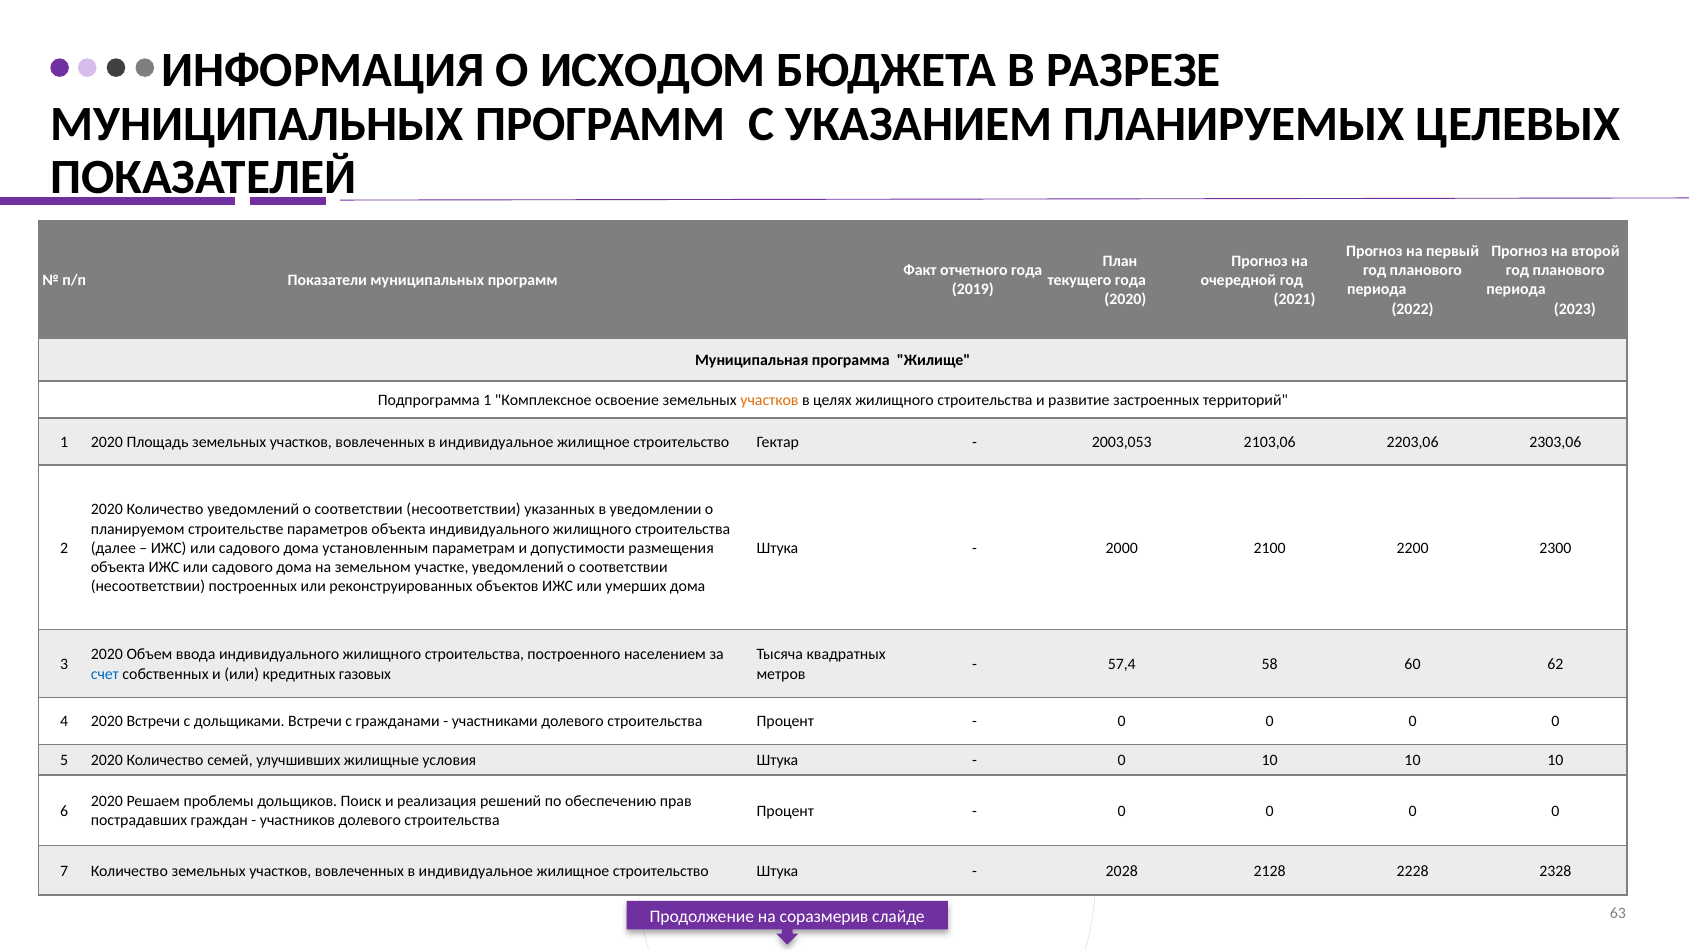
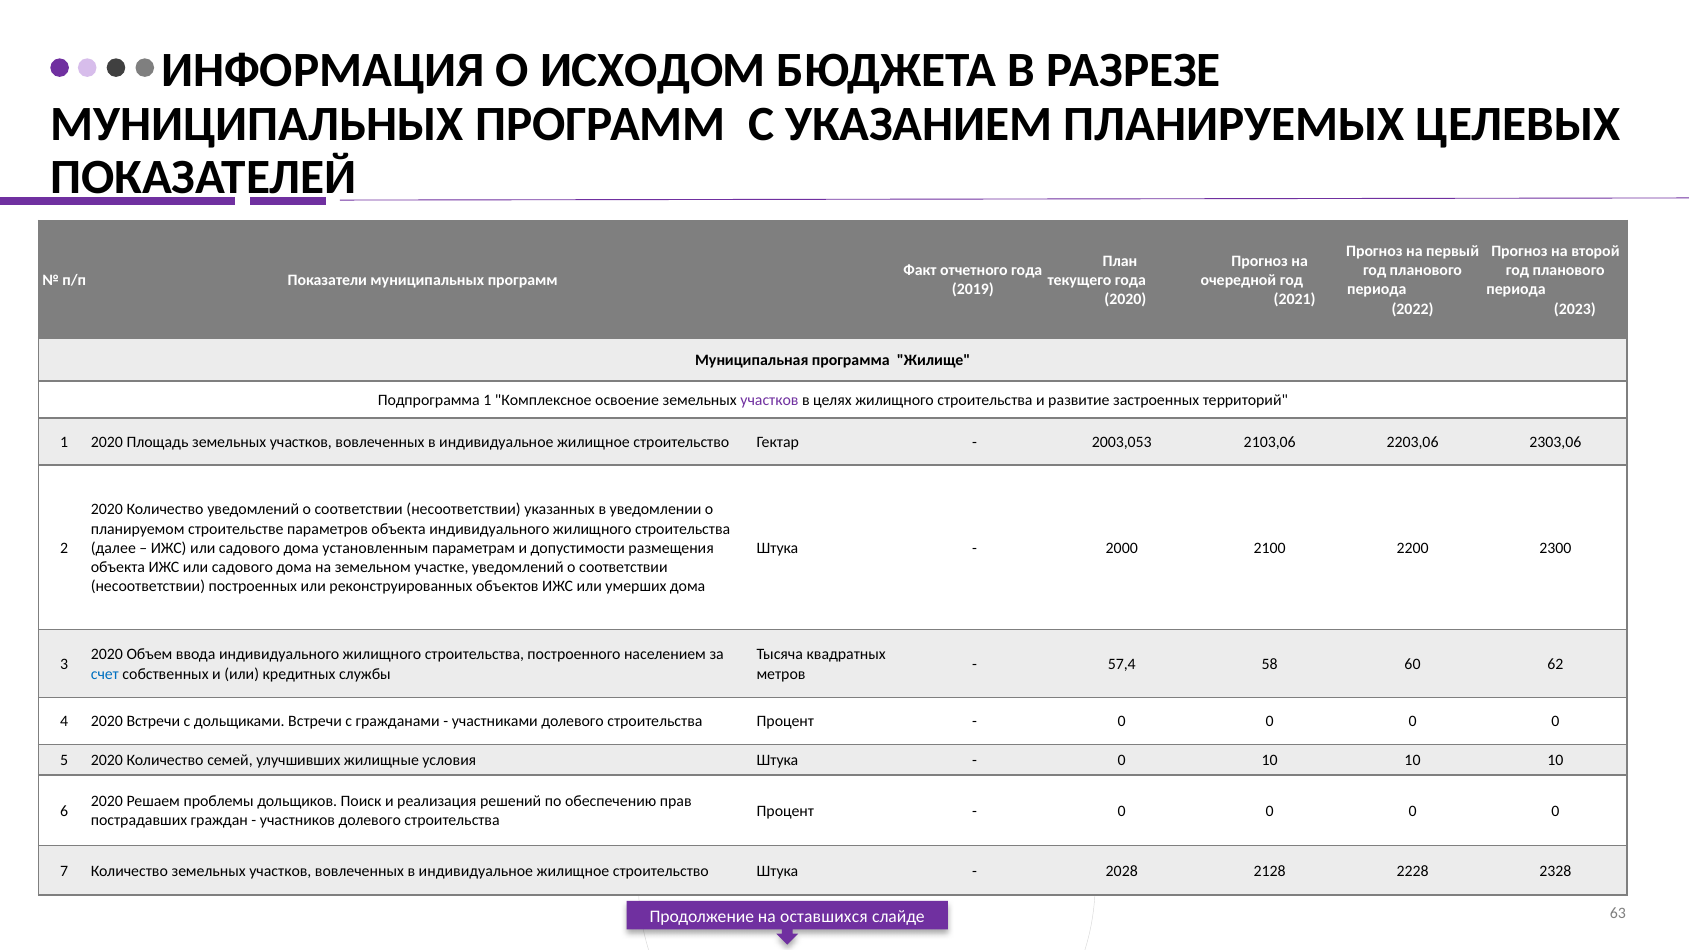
участков colour: orange -> purple (769, 400)
газовых: газовых -> службы (365, 674)
соразмерив: соразмерив -> оставшихся (824, 916)
